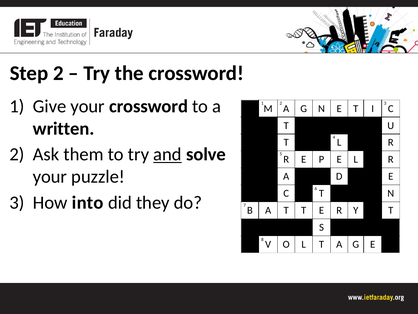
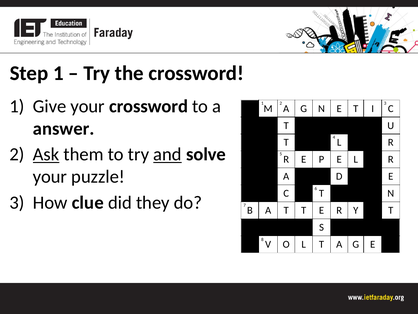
Step 2: 2 -> 1 (58, 73)
written: written -> answer (64, 128)
Ask underline: none -> present (46, 154)
into: into -> clue (88, 202)
